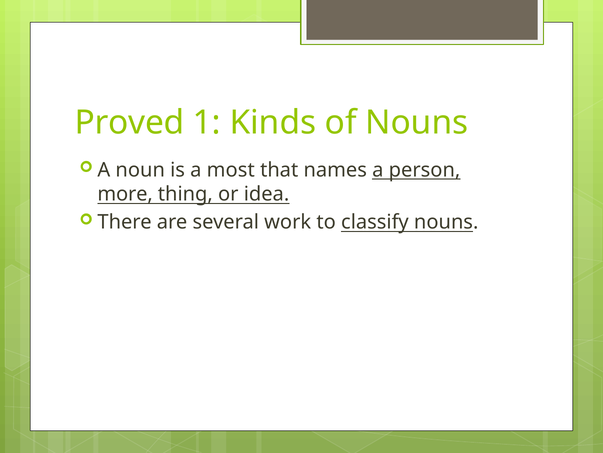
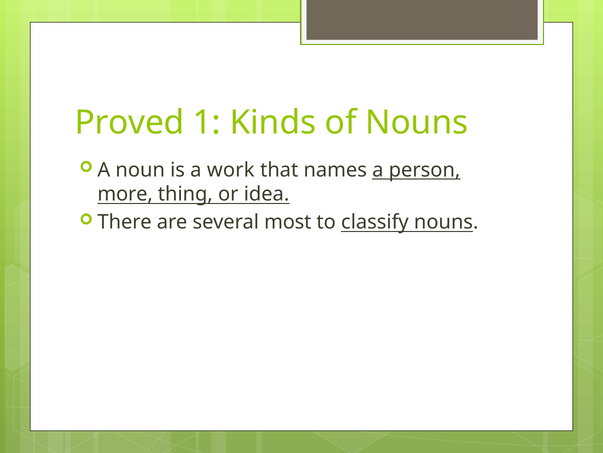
most: most -> work (231, 170)
work: work -> most (288, 222)
